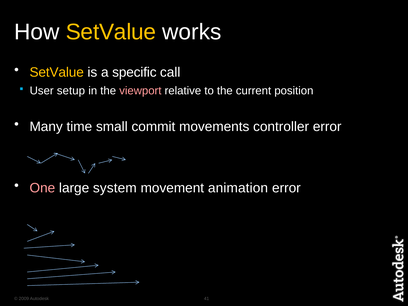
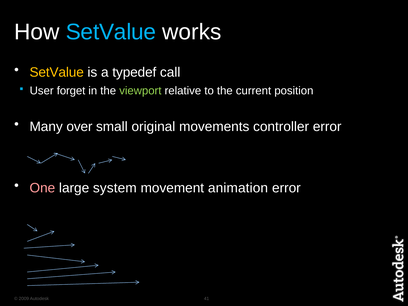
SetValue colour: yellow -> light blue (111, 32)
specific: specific -> typedef (134, 72)
setup: setup -> forget (71, 91)
viewport colour: pink -> light green (140, 91)
time: time -> over (79, 127)
commit: commit -> original (153, 127)
